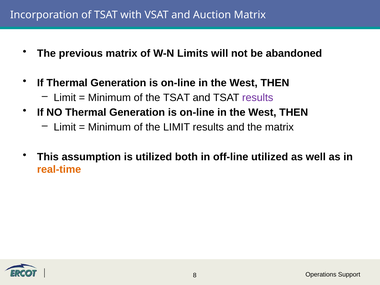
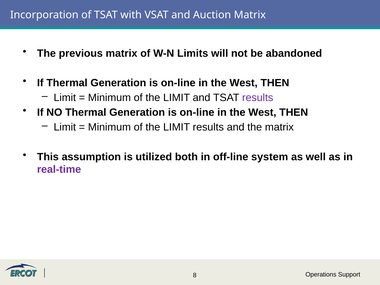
TSAT: TSAT -> LIMIT (177, 98)
off-line utilized: utilized -> system (270, 157)
real-time colour: orange -> purple (59, 169)
